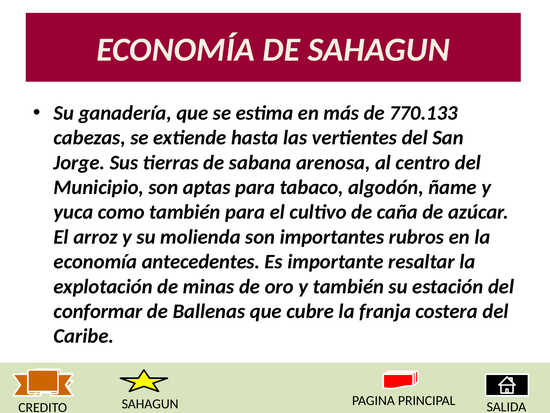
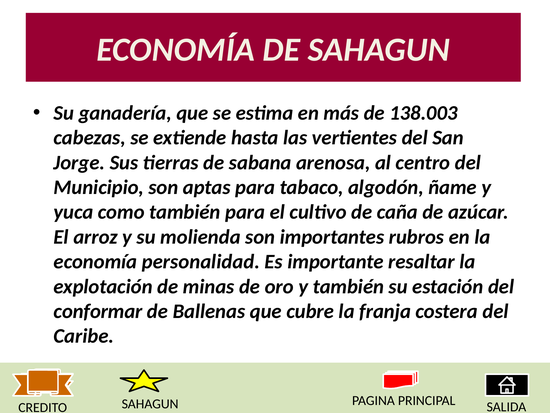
770.133: 770.133 -> 138.003 (424, 113)
antecedentes: antecedentes -> personalidad (201, 261)
